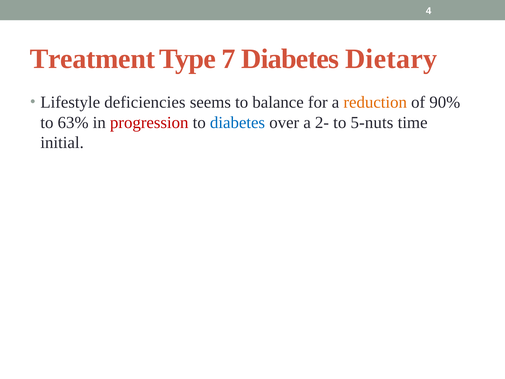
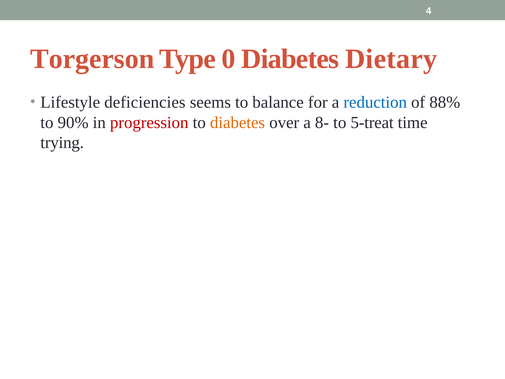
Treatment: Treatment -> Torgerson (92, 59)
7: 7 -> 0 (228, 59)
reduction colour: orange -> blue (375, 102)
90%: 90% -> 88% (445, 102)
63%: 63% -> 90% (73, 122)
diabetes colour: blue -> orange (238, 122)
2-: 2- -> 8- (322, 122)
5-nuts: 5-nuts -> 5-treat (372, 122)
initial: initial -> trying (62, 143)
